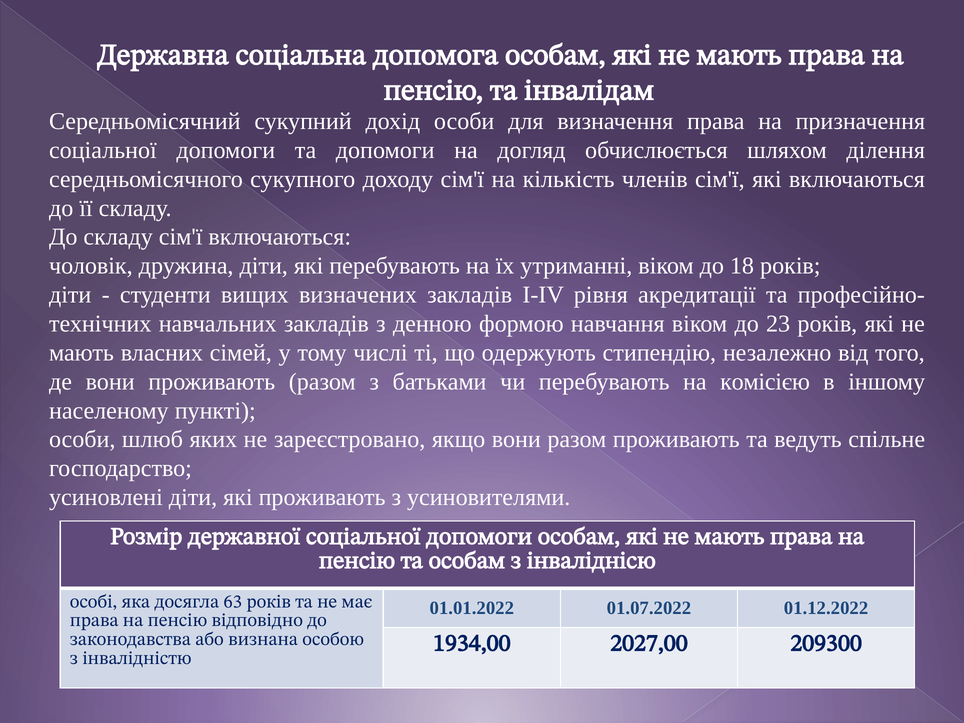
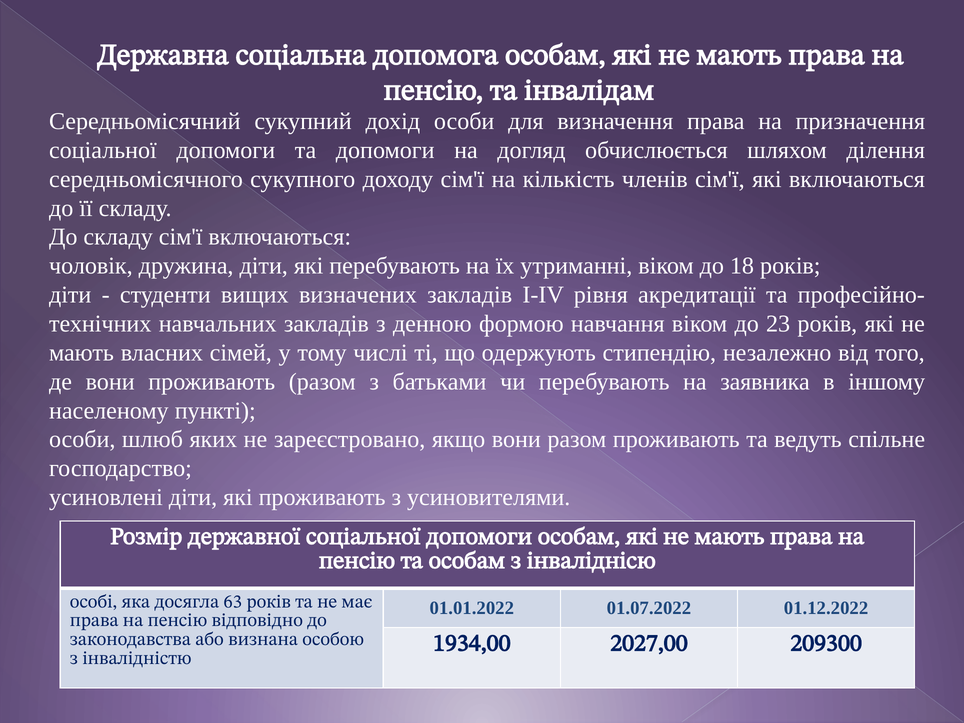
комісією: комісією -> заявника (765, 382)
